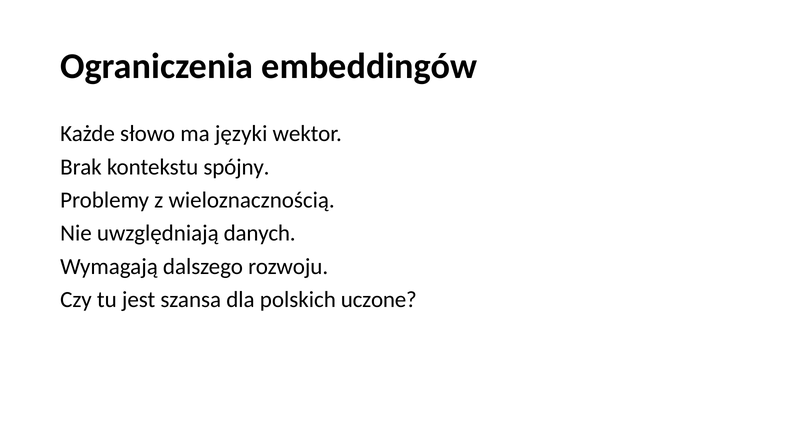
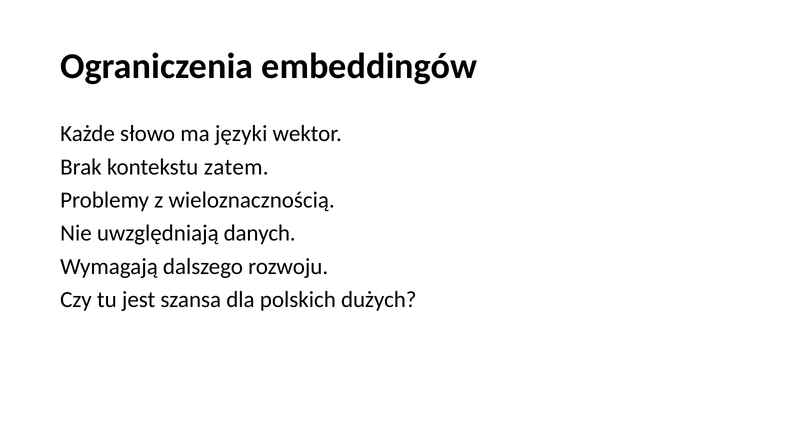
spójny: spójny -> zatem (236, 167)
uczone: uczone -> dużych (379, 299)
